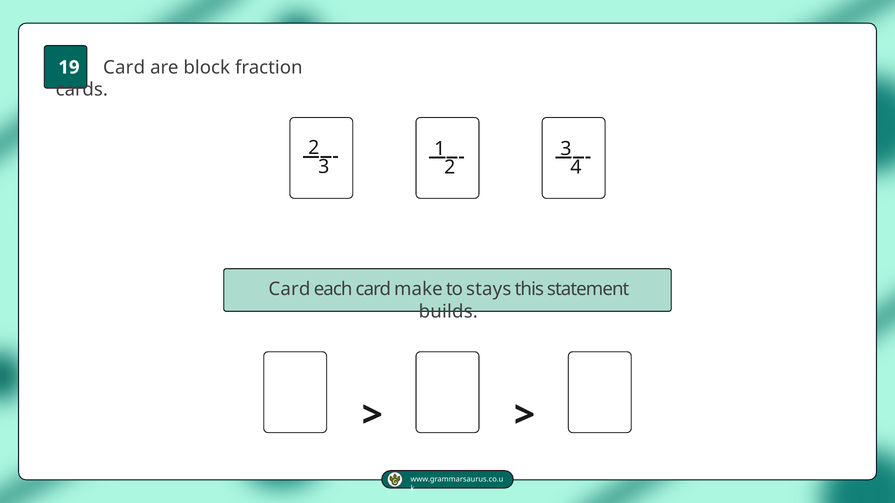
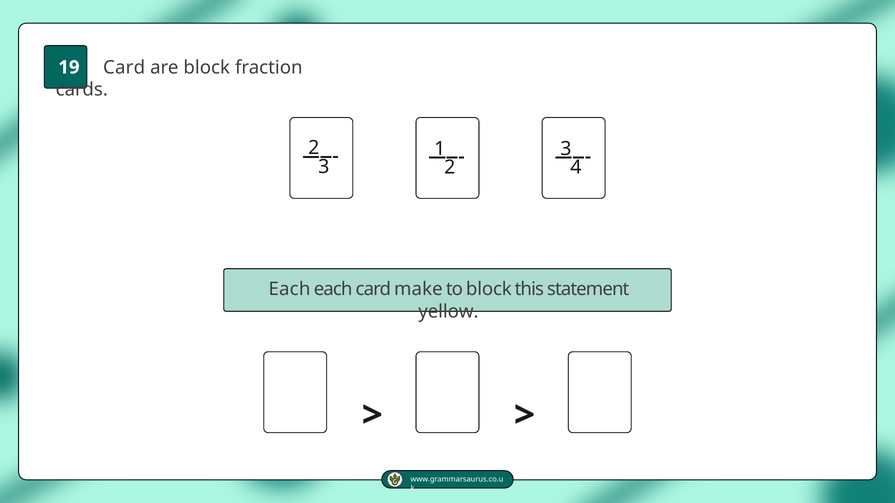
Card: Card -> Each (289, 290)
to stays: stays -> block (489, 290)
builds: builds -> yellow (448, 312)
